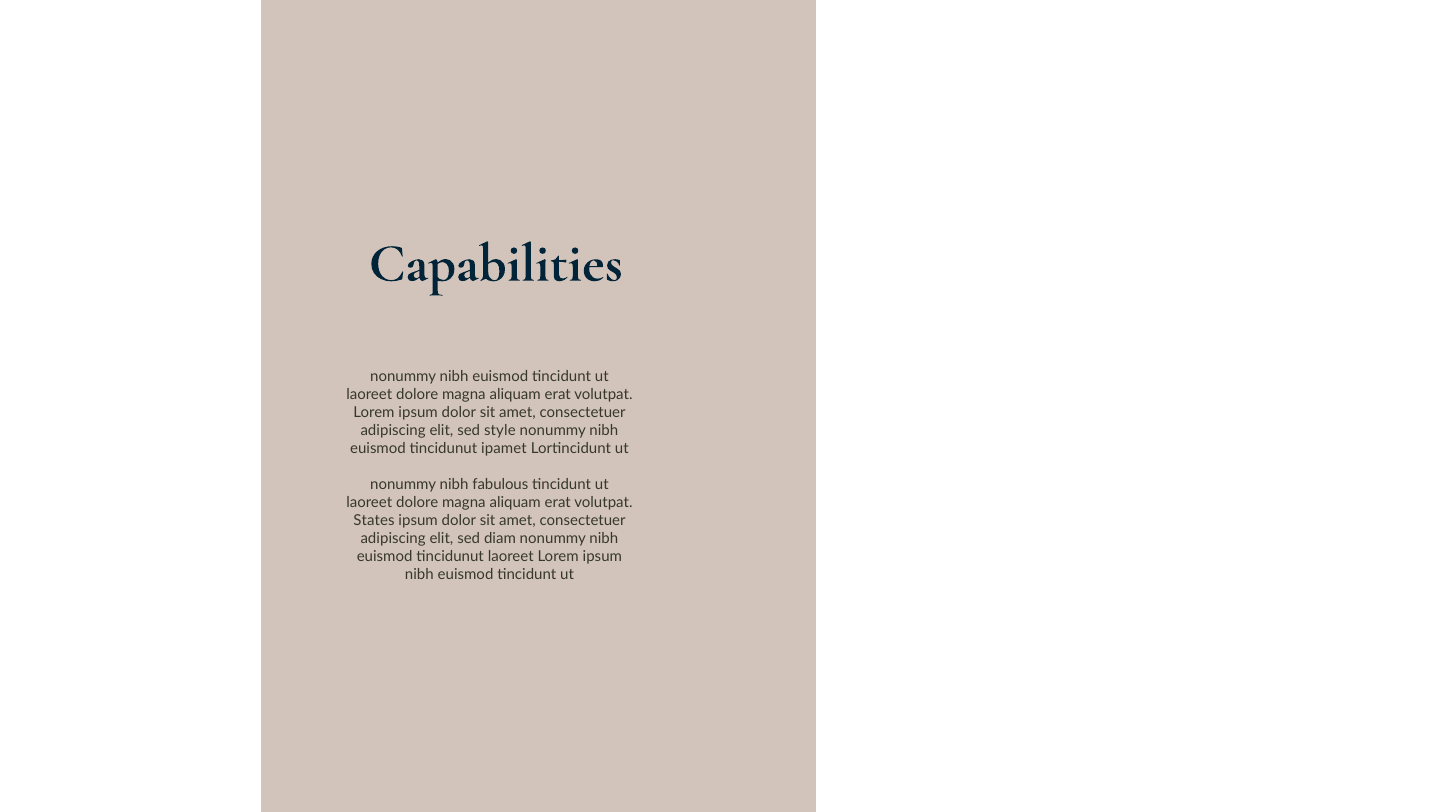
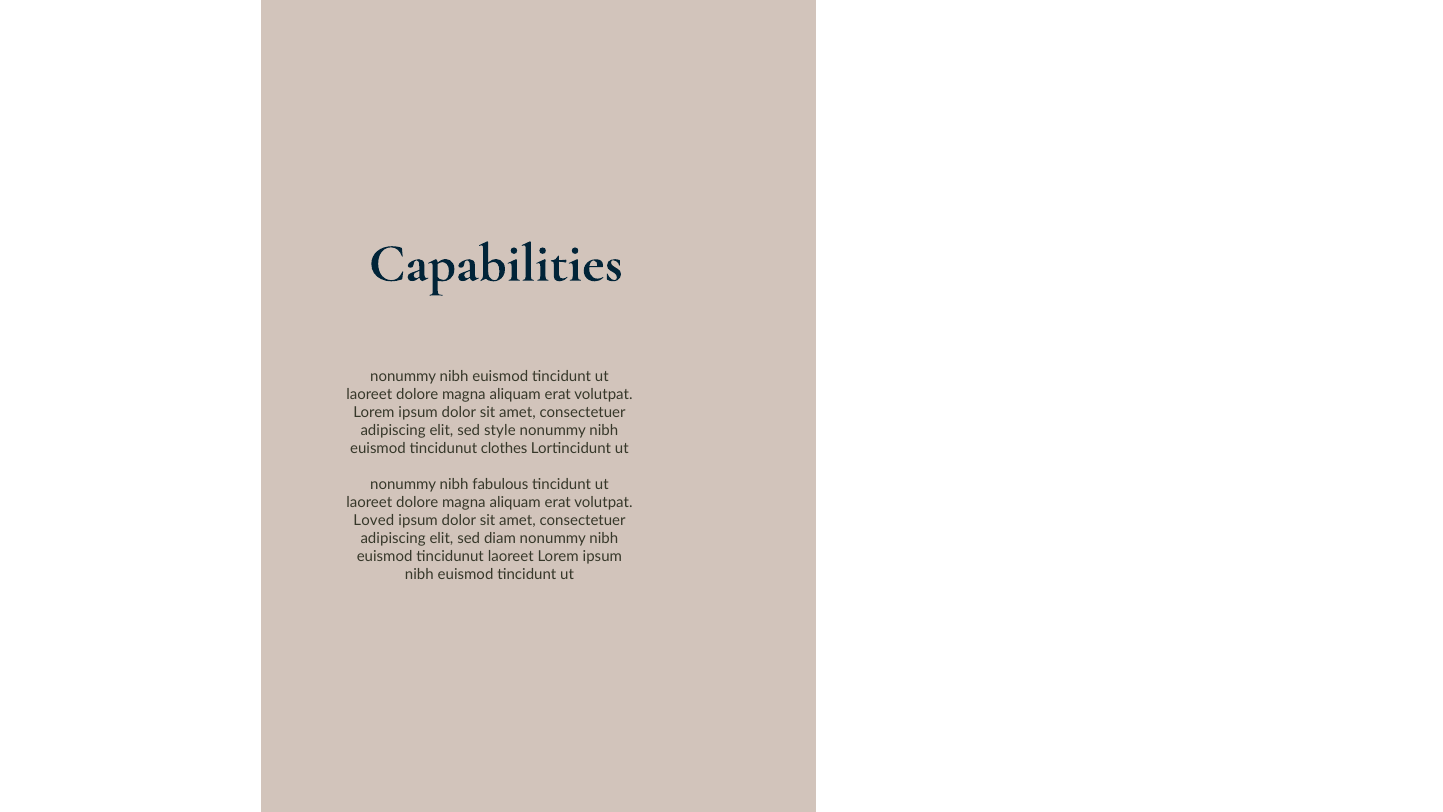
ipamet: ipamet -> clothes (504, 448)
States: States -> Loved (374, 520)
